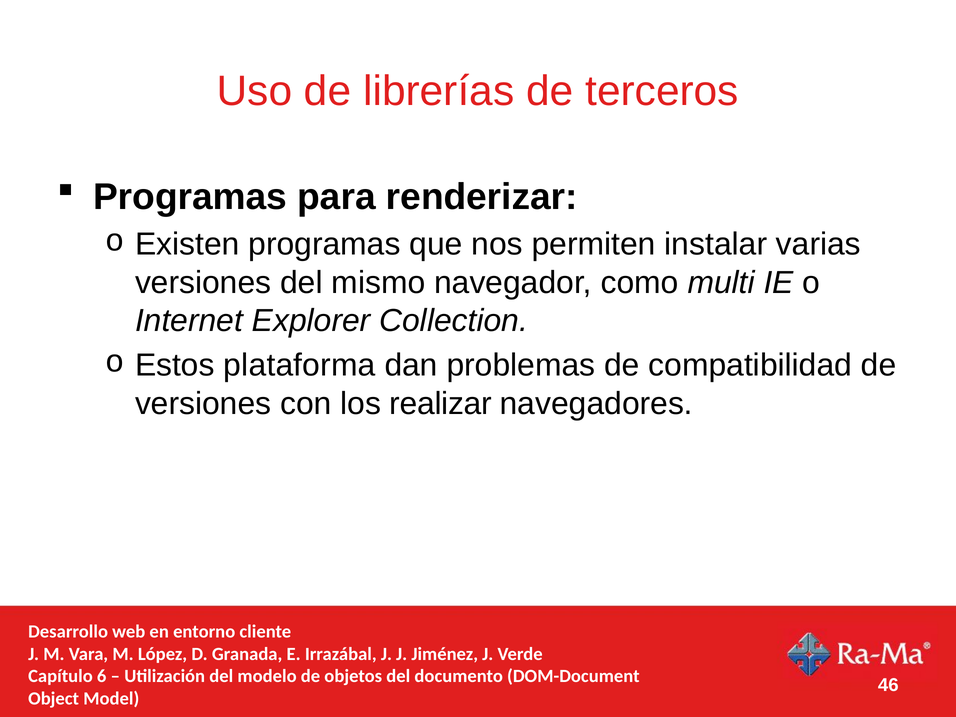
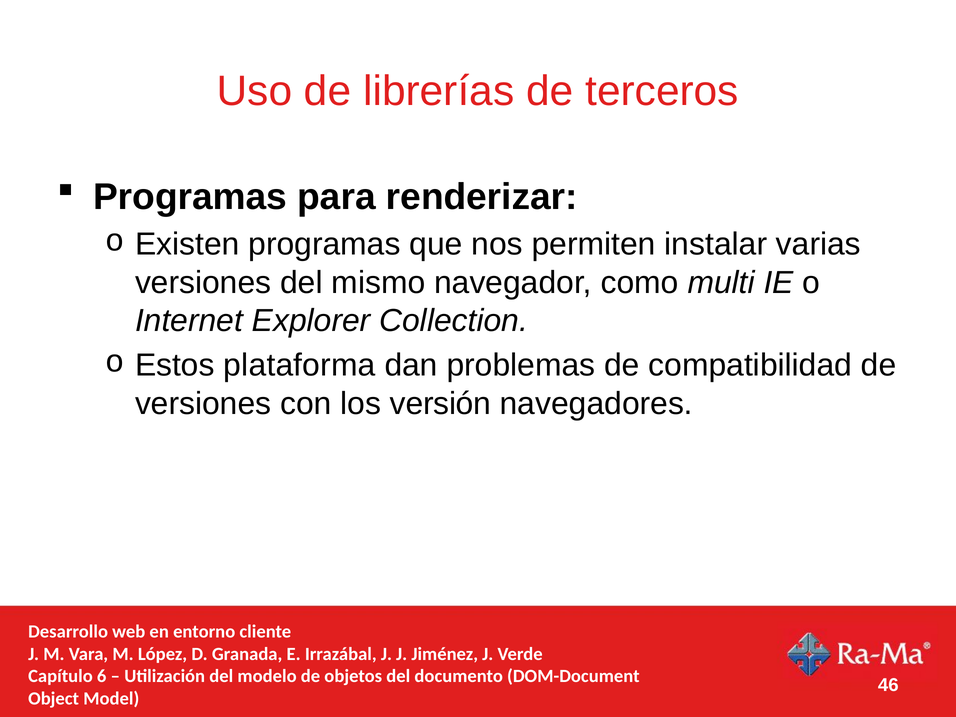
realizar: realizar -> versión (441, 404)
